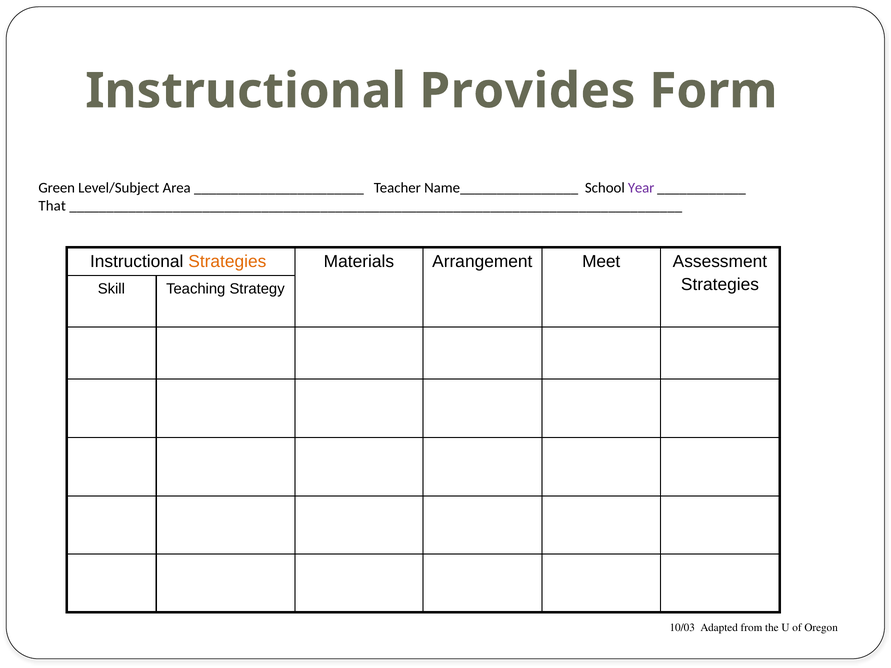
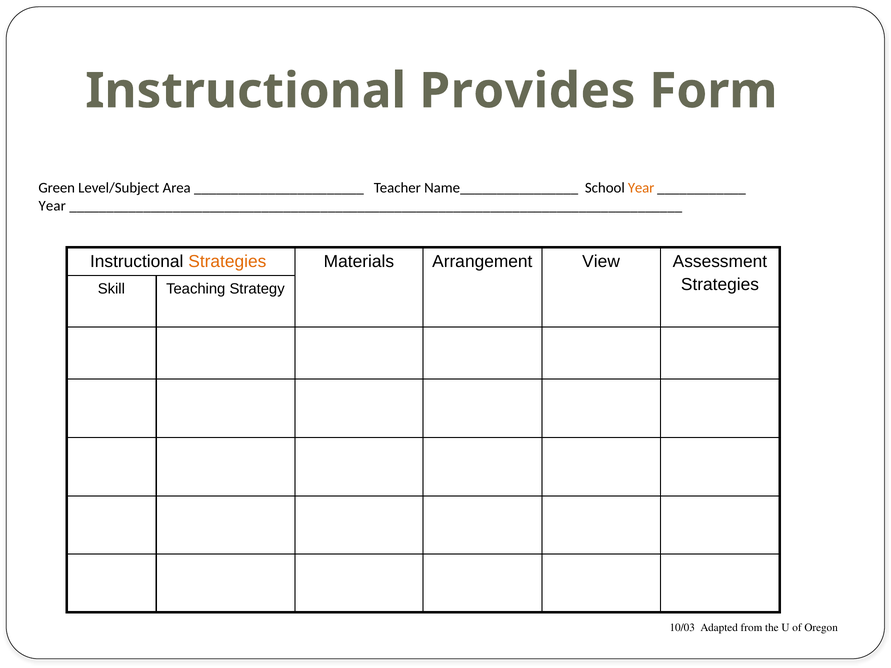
Year colour: purple -> orange (641, 188)
That: That -> Year (52, 206)
Meet: Meet -> View (601, 262)
